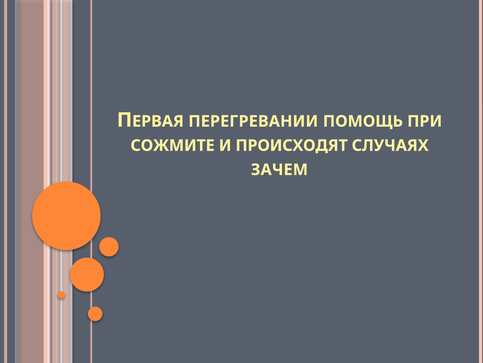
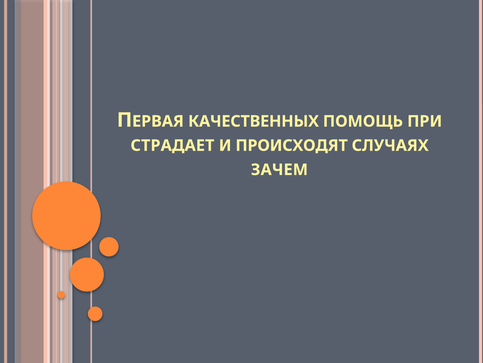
ПЕРЕГРЕВАНИИ: ПЕРЕГРЕВАНИИ -> КАЧЕСТВЕННЫХ (253, 121)
СОЖМИТЕ: СОЖМИТЕ -> СТРАДАЕТ (172, 145)
